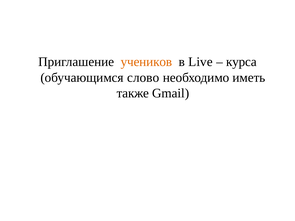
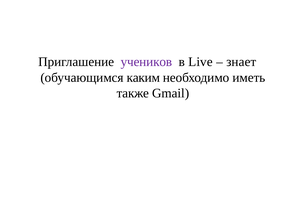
учеников colour: orange -> purple (146, 62)
курса: курса -> знает (241, 62)
слово: слово -> каким (143, 78)
